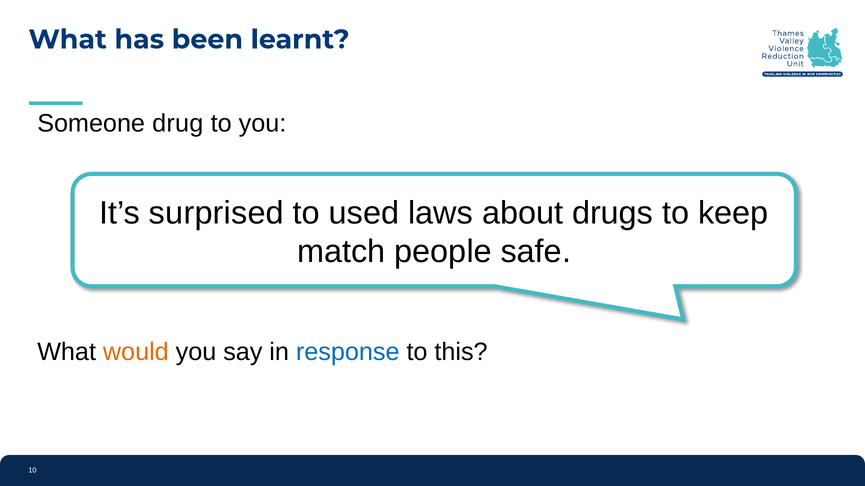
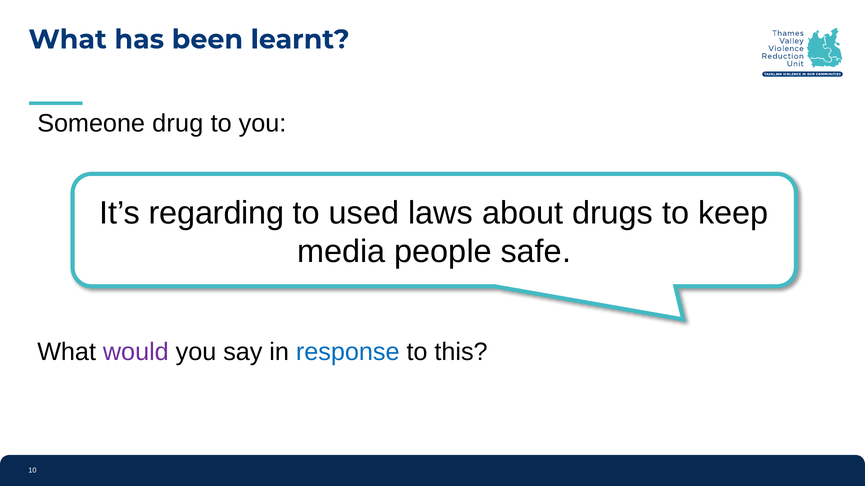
surprised: surprised -> regarding (217, 213)
match: match -> media (341, 252)
would colour: orange -> purple (136, 352)
